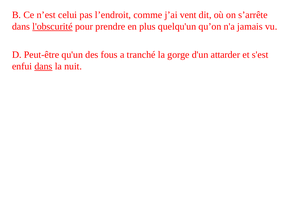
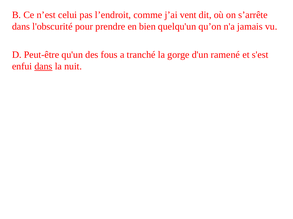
l'obscurité underline: present -> none (52, 27)
plus: plus -> bien (147, 27)
attarder: attarder -> ramené (225, 55)
